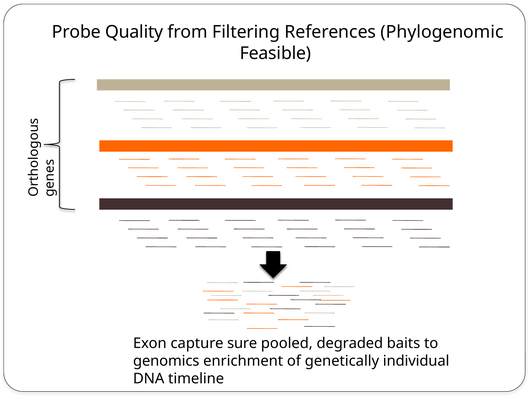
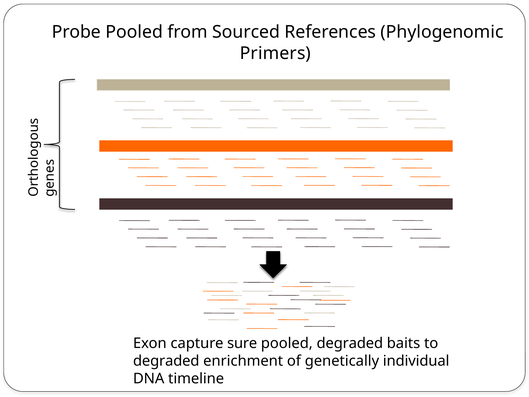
Probe Quality: Quality -> Pooled (134, 32)
Filtering: Filtering -> Sourced (246, 32)
Feasible: Feasible -> Primers (275, 53)
genomics: genomics -> degraded (166, 361)
